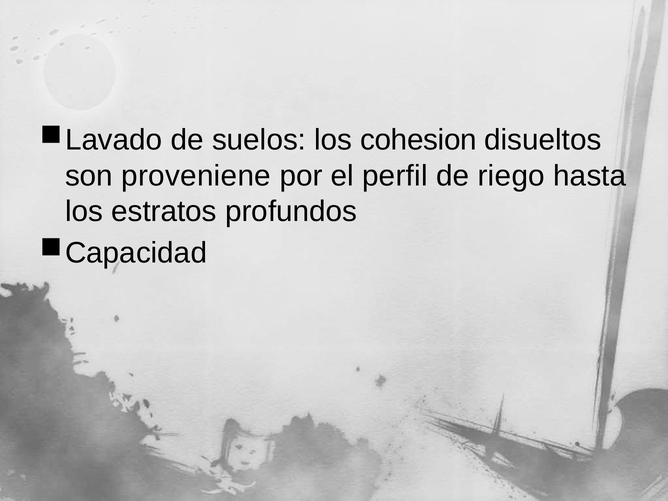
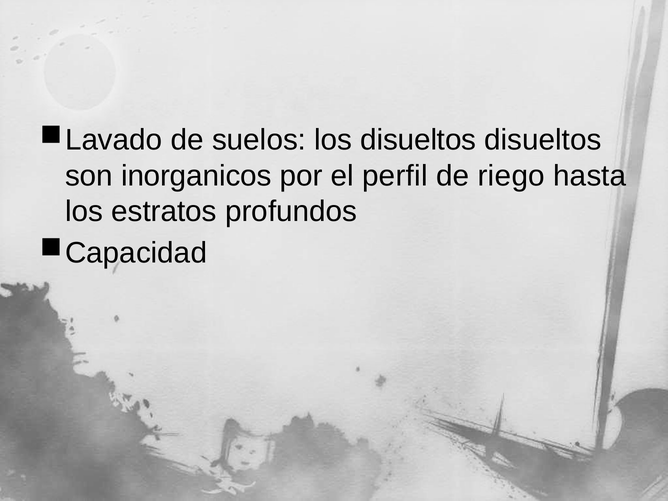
los cohesion: cohesion -> disueltos (418, 140)
proveniene: proveniene -> inorganicos (196, 176)
